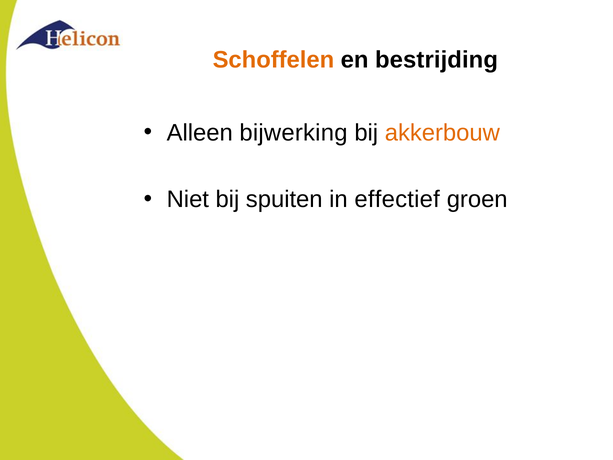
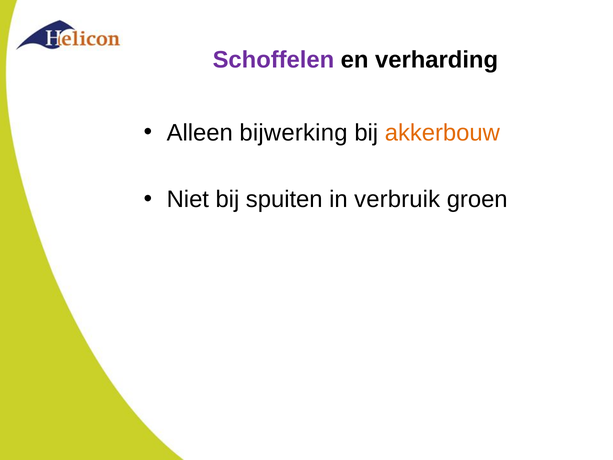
Schoffelen colour: orange -> purple (273, 60)
bestrijding: bestrijding -> verharding (437, 60)
effectief: effectief -> verbruik (397, 199)
